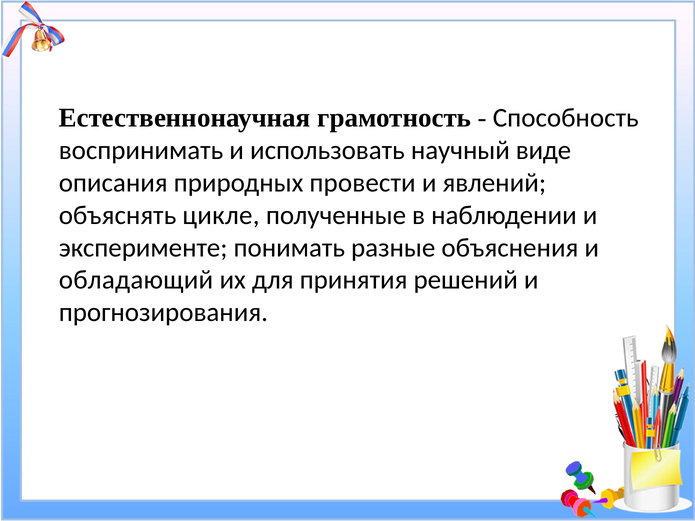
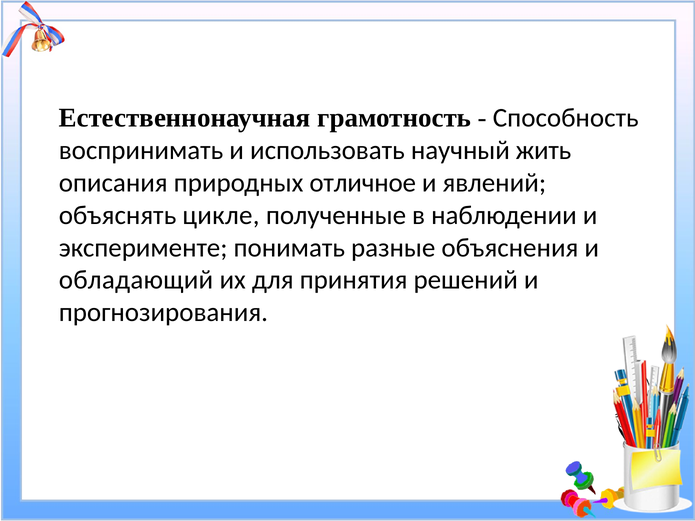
виде: виде -> жить (543, 150)
провести: провести -> отличное (363, 183)
